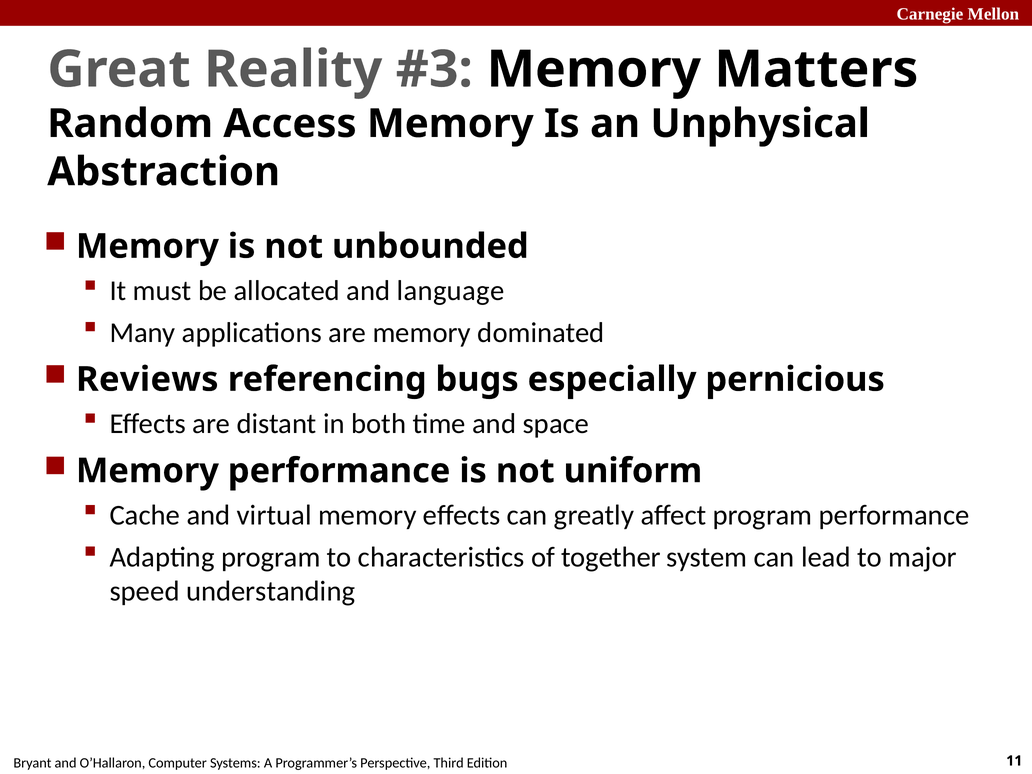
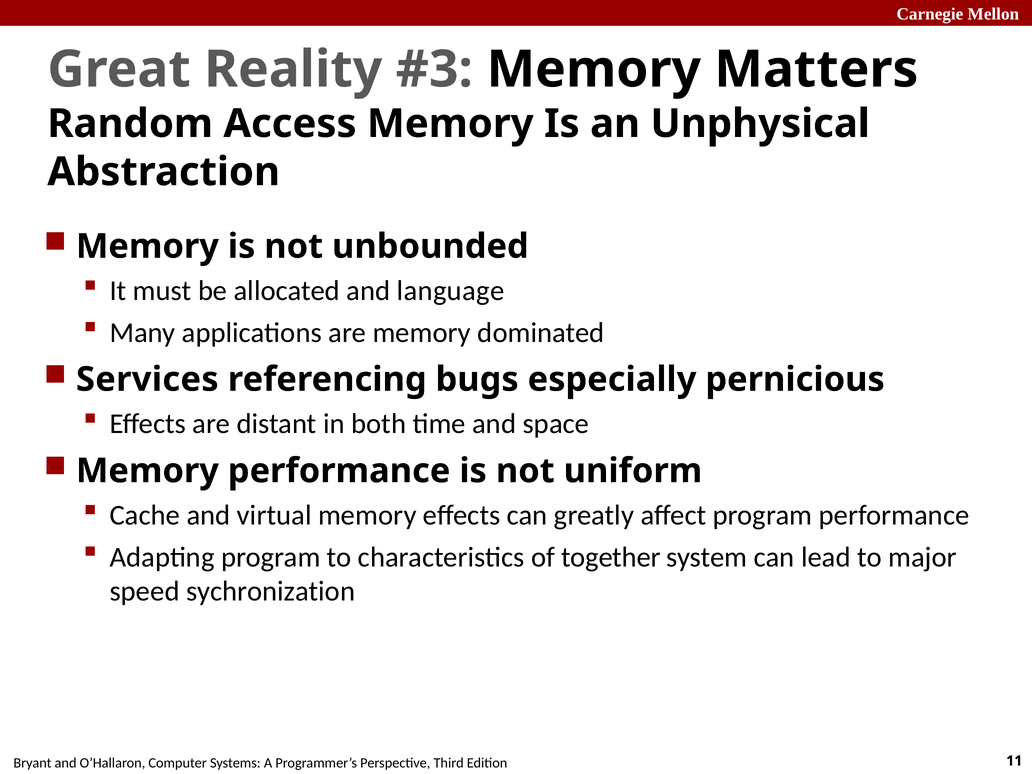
Reviews: Reviews -> Services (147, 379)
understanding: understanding -> sychronization (271, 591)
